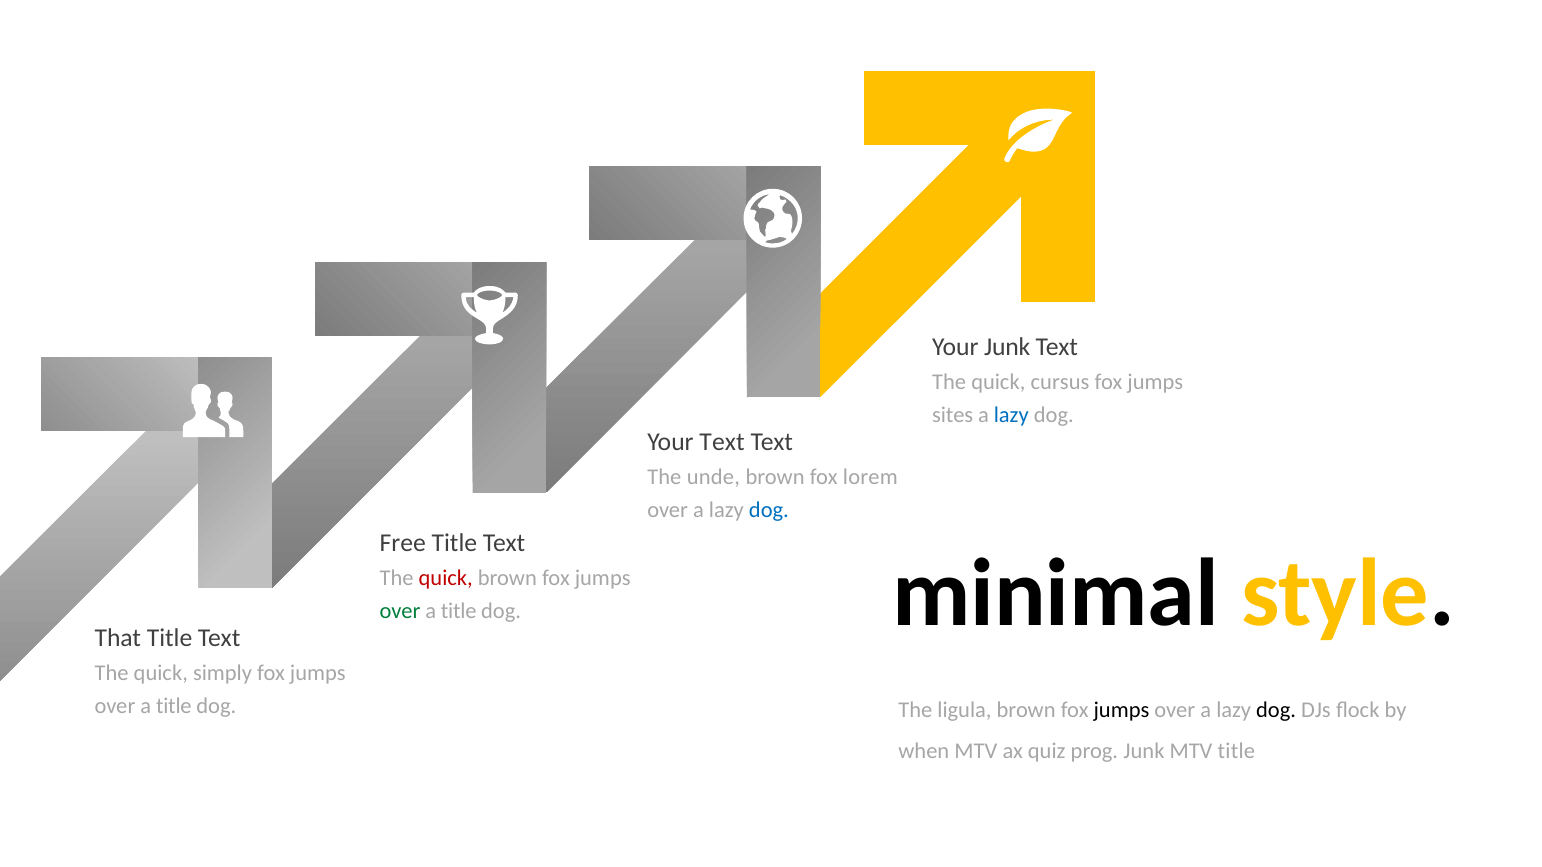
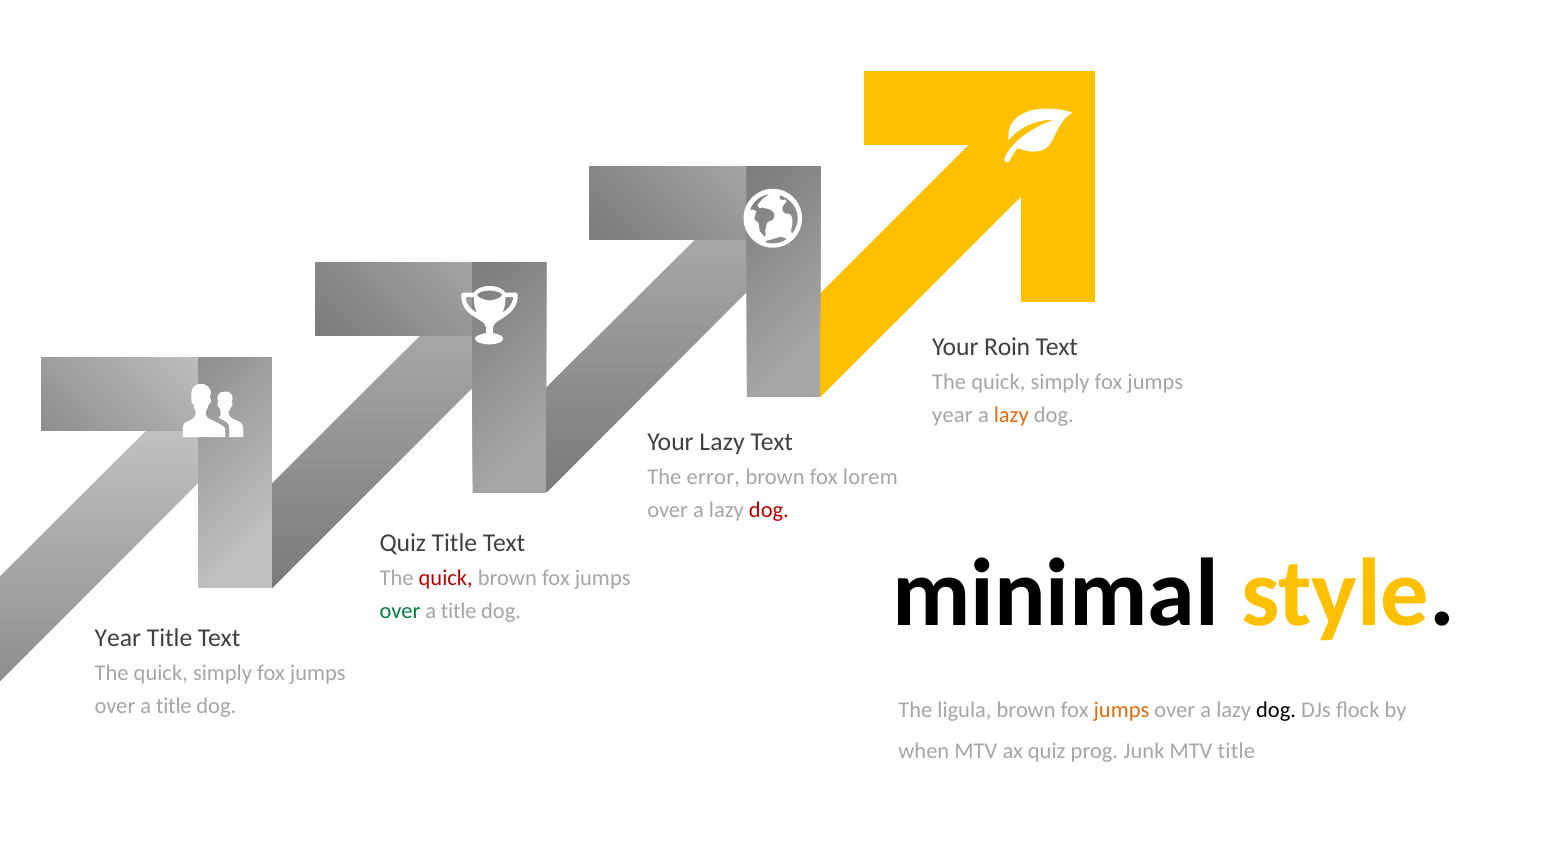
Your Junk: Junk -> Roin (1007, 347)
cursus: cursus -> simply (1060, 383)
sites: sites -> year (952, 415)
lazy colour: blue -> orange (1011, 415)
Your Text: Text -> Lazy (722, 442)
unde: unde -> error (713, 478)
dog colour: blue -> red (769, 510)
Free: Free -> Quiz (403, 543)
That: That -> Year (118, 638)
jumps colour: black -> orange (1121, 711)
